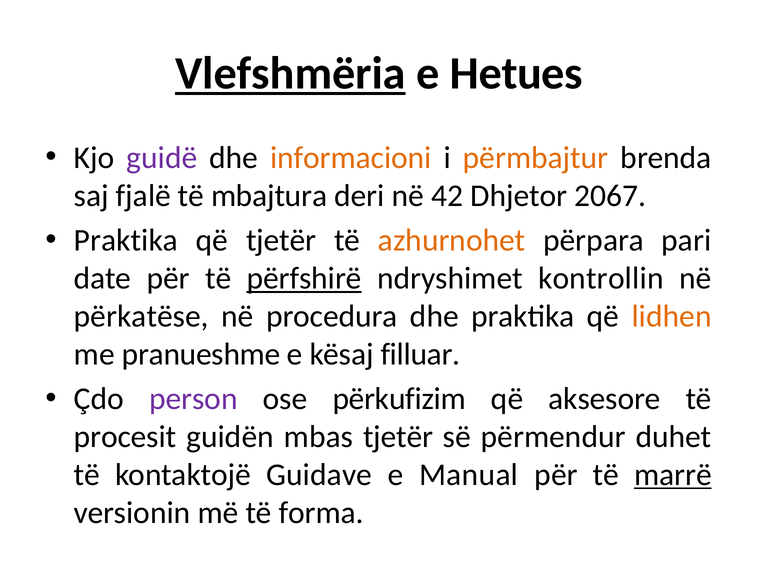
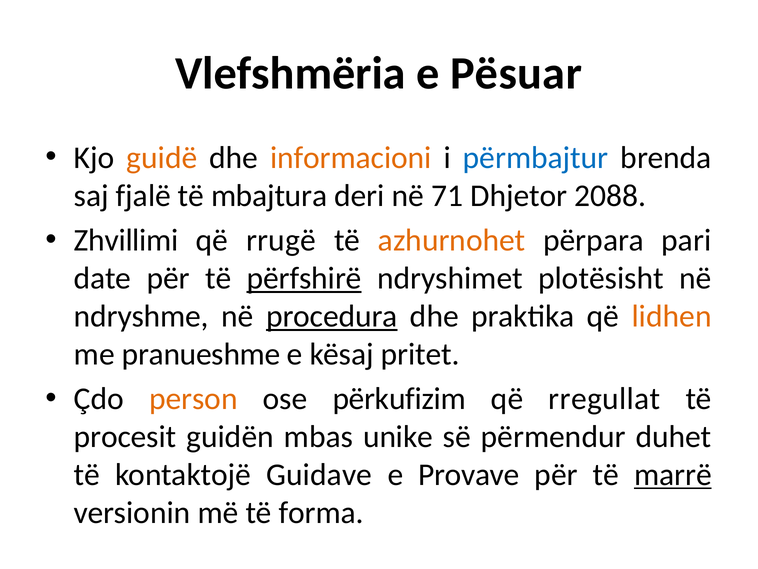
Vlefshmëria underline: present -> none (290, 73)
Hetues: Hetues -> Pësuar (516, 73)
guidë colour: purple -> orange (162, 158)
përmbajtur colour: orange -> blue (536, 158)
42: 42 -> 71 (447, 195)
2067: 2067 -> 2088 (610, 195)
Praktika: Praktika -> Zhvillimi (126, 240)
që tjetër: tjetër -> rrugë (281, 240)
kontrollin: kontrollin -> plotësisht (601, 278)
përkatëse: përkatëse -> ndryshme (141, 316)
procedura underline: none -> present (332, 316)
filluar: filluar -> pritet (420, 354)
person colour: purple -> orange (193, 398)
aksesore: aksesore -> rregullat (604, 398)
mbas tjetër: tjetër -> unike (398, 436)
Manual: Manual -> Provave (469, 474)
